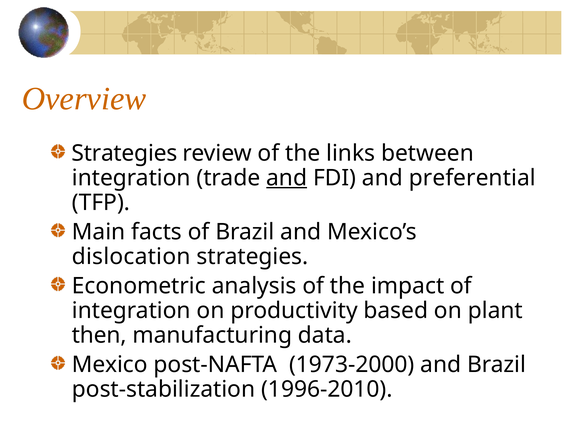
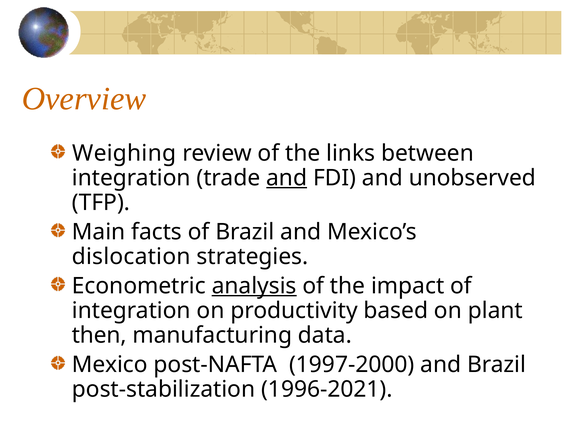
Strategies: Strategies -> Weighing (124, 153)
preferential: preferential -> unobserved (472, 178)
analysis underline: none -> present (254, 285)
1973-2000: 1973-2000 -> 1997-2000 (352, 364)
1996-2010: 1996-2010 -> 1996-2021 (327, 389)
